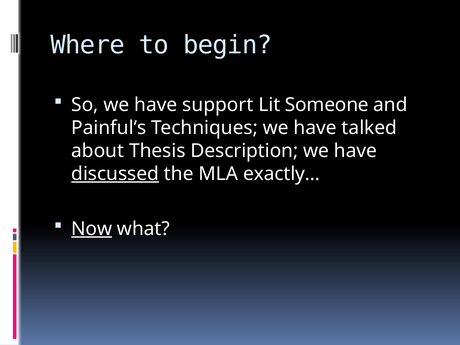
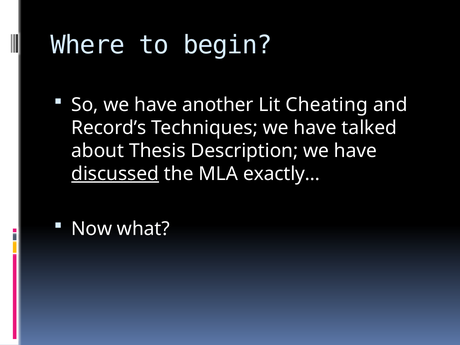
support: support -> another (218, 105)
Someone: Someone -> Cheating (327, 105)
Painful’s: Painful’s -> Record’s (109, 128)
Now underline: present -> none (92, 229)
